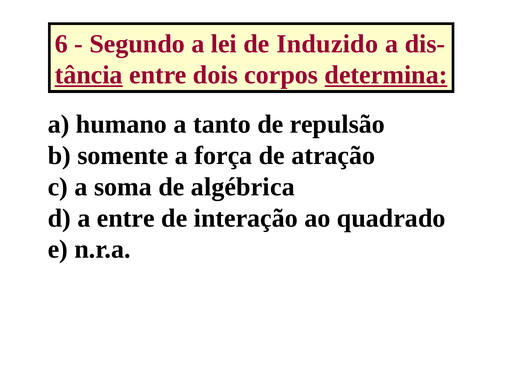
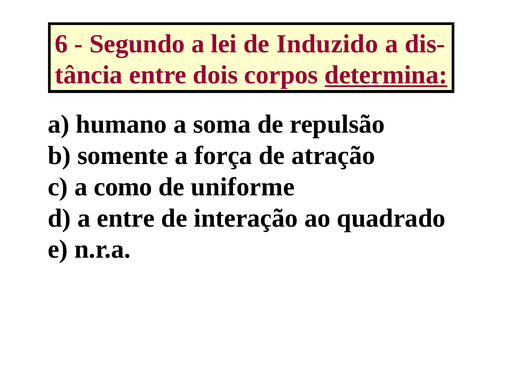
tância underline: present -> none (89, 75)
tanto: tanto -> soma (222, 124)
soma: soma -> como (123, 187)
algébrica: algébrica -> uniforme (243, 187)
